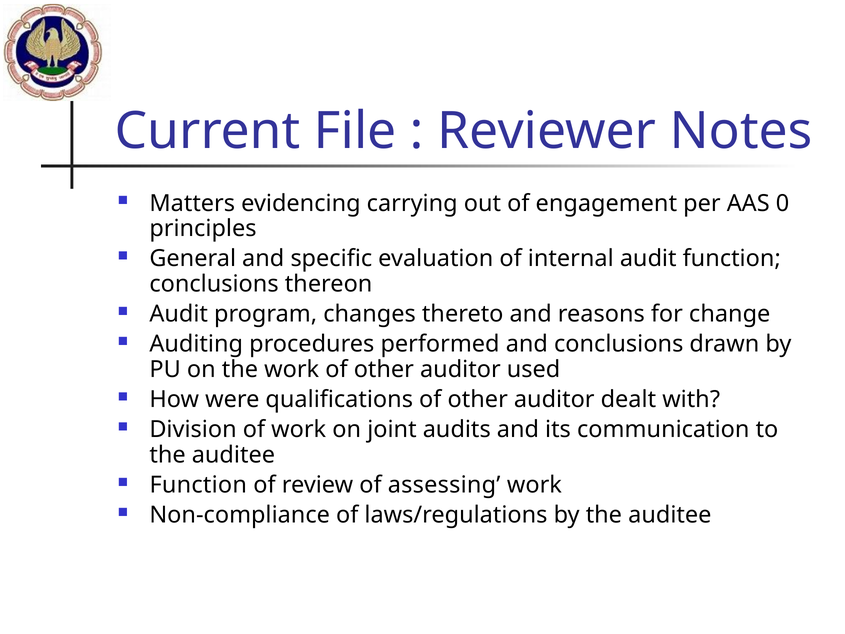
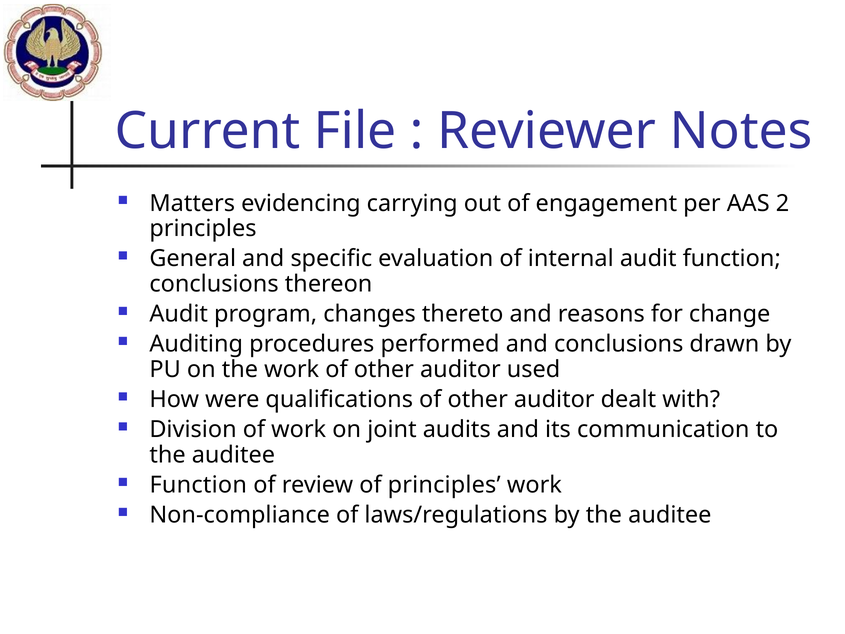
0: 0 -> 2 (782, 203)
of assessing: assessing -> principles (444, 485)
